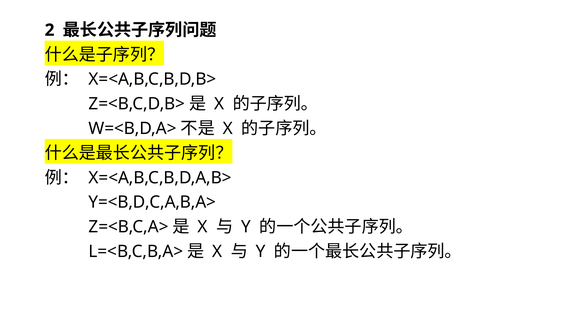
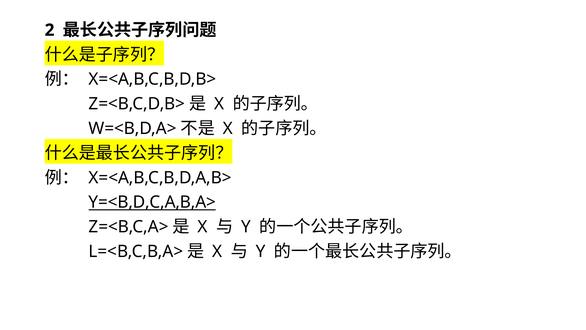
Y=<B,D,C,A,B,A> underline: none -> present (152, 202)
